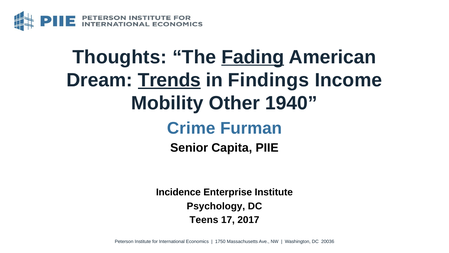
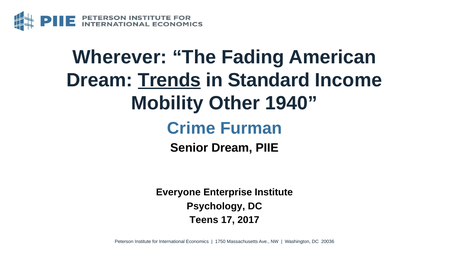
Thoughts: Thoughts -> Wherever (120, 57)
Fading underline: present -> none (253, 57)
Findings: Findings -> Standard (269, 80)
Senior Capita: Capita -> Dream (232, 148)
Incidence: Incidence -> Everyone (178, 192)
